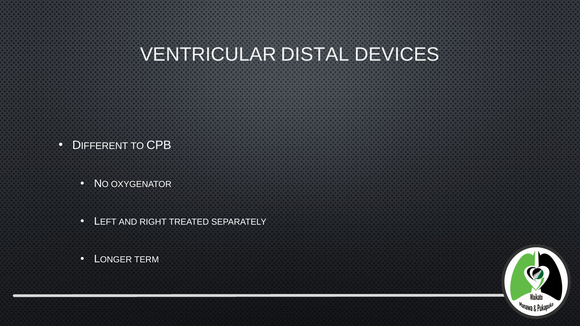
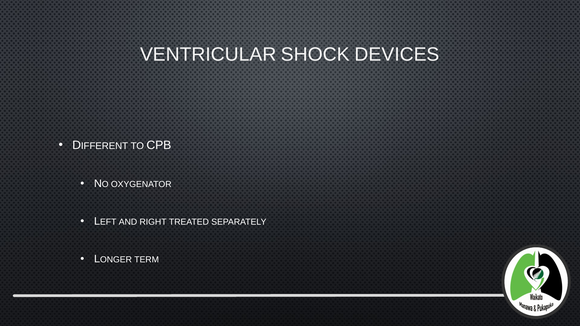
DISTAL: DISTAL -> SHOCK (315, 55)
